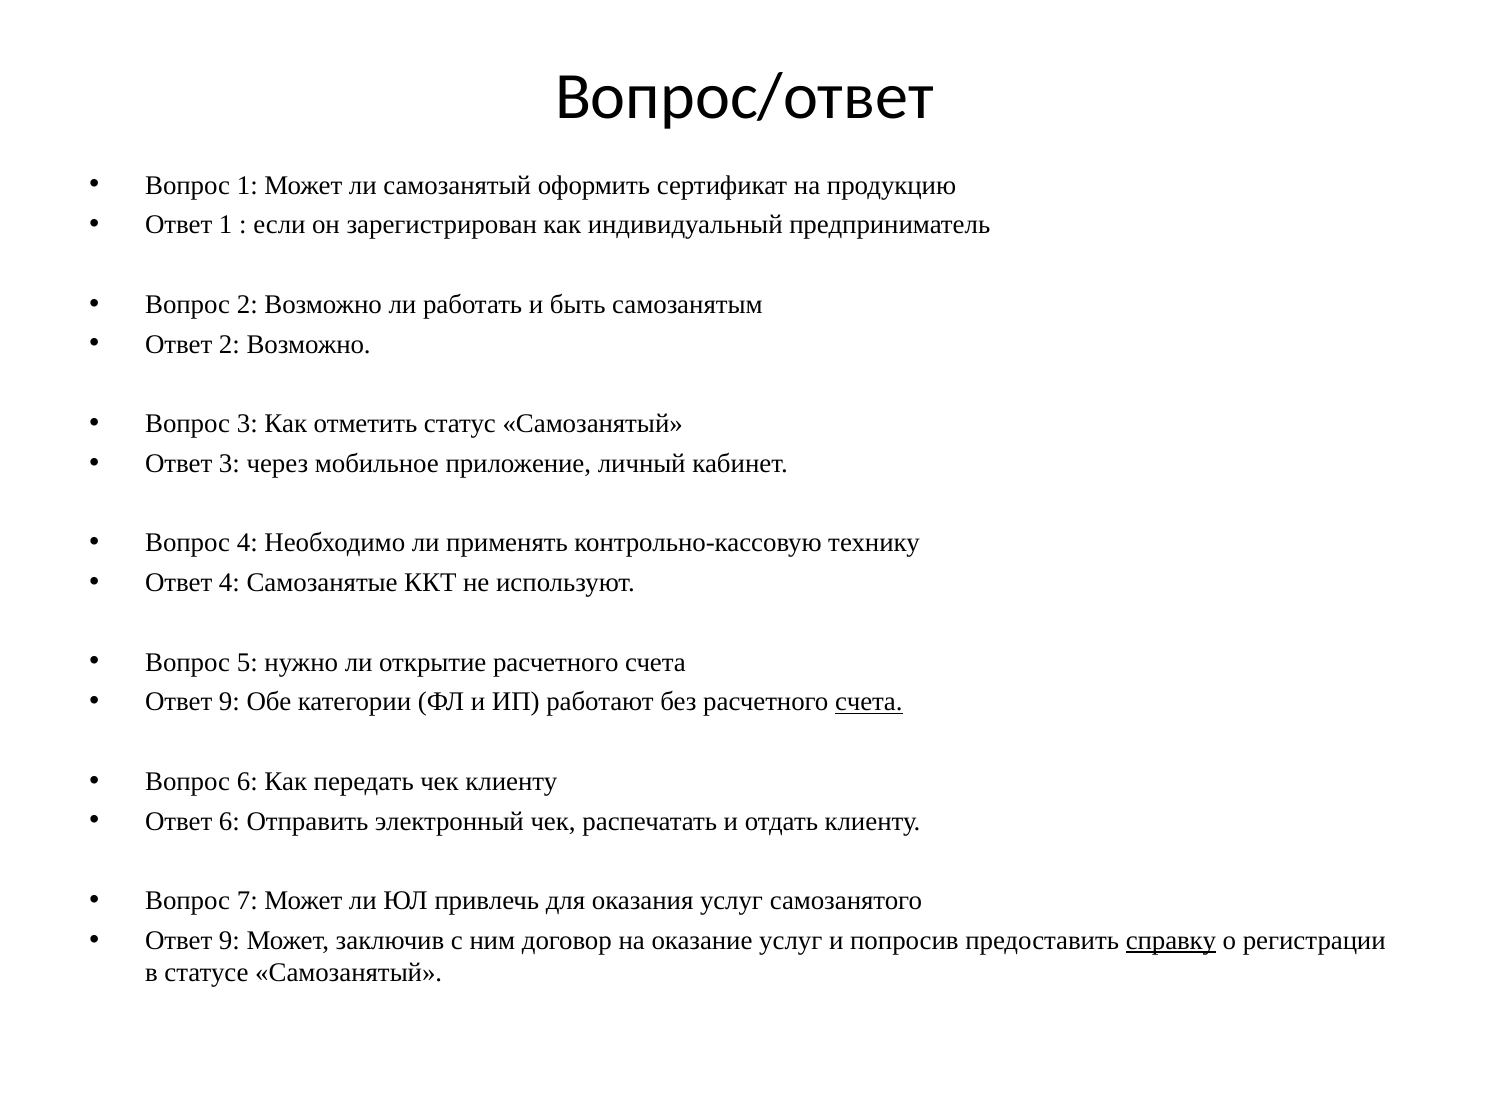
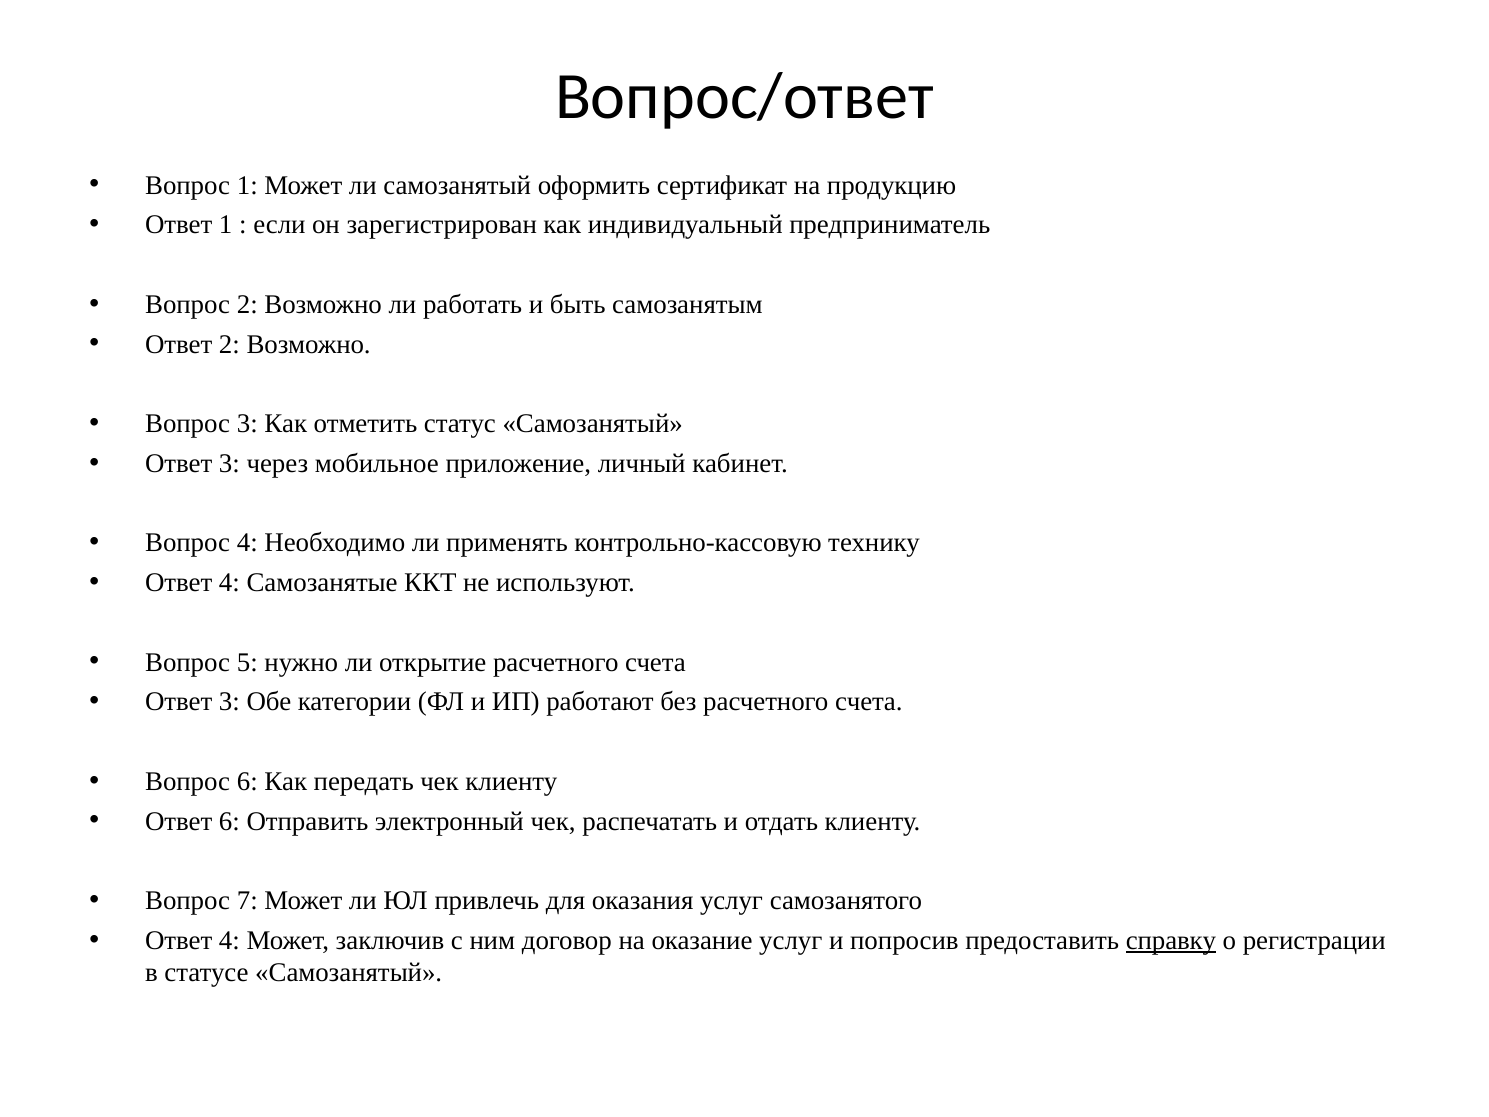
9: 9 -> 3 (229, 702)
счета underline: present -> none (869, 702)
9: 9 -> 4 (229, 940)
